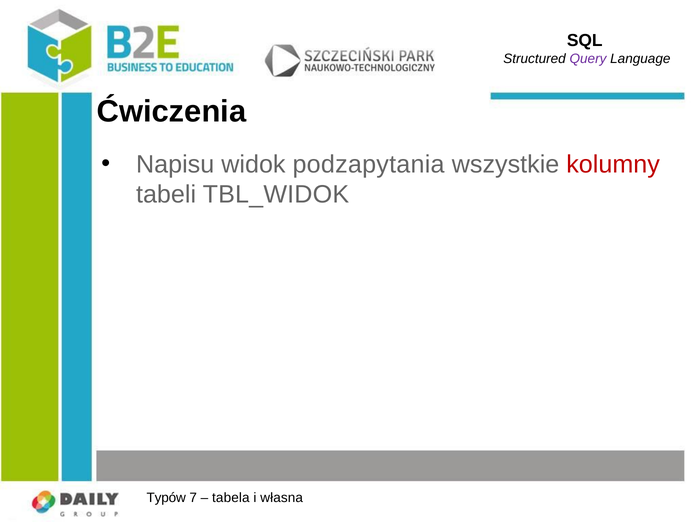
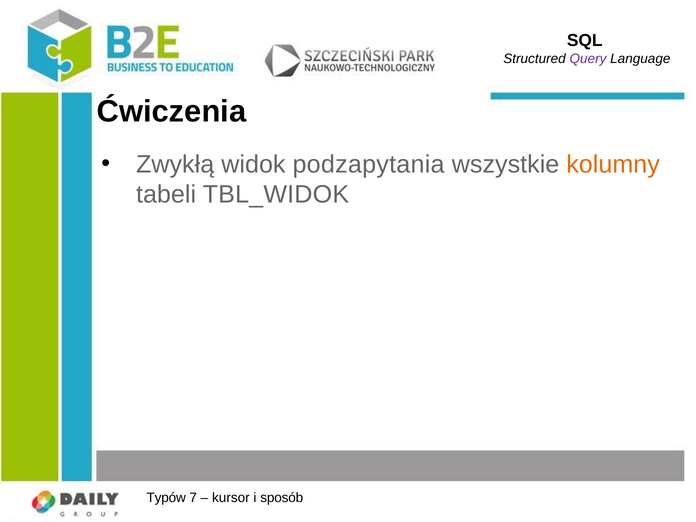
Napisu: Napisu -> Zwykłą (175, 164)
kolumny colour: red -> orange (613, 164)
tabela: tabela -> kursor (231, 498)
własna: własna -> sposób (282, 498)
